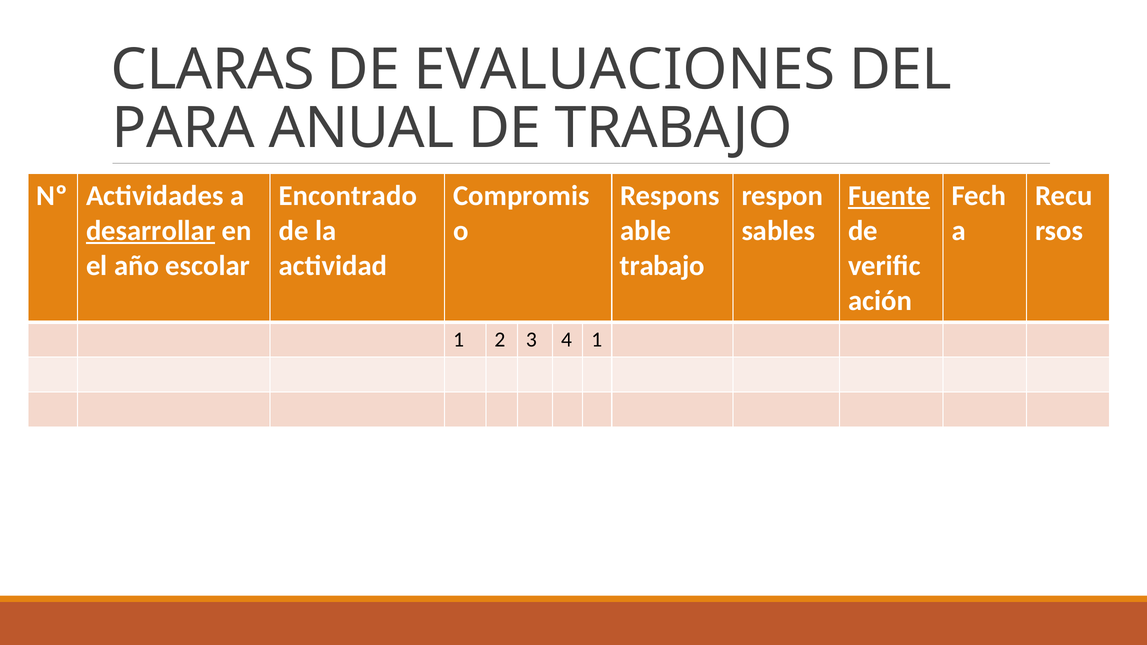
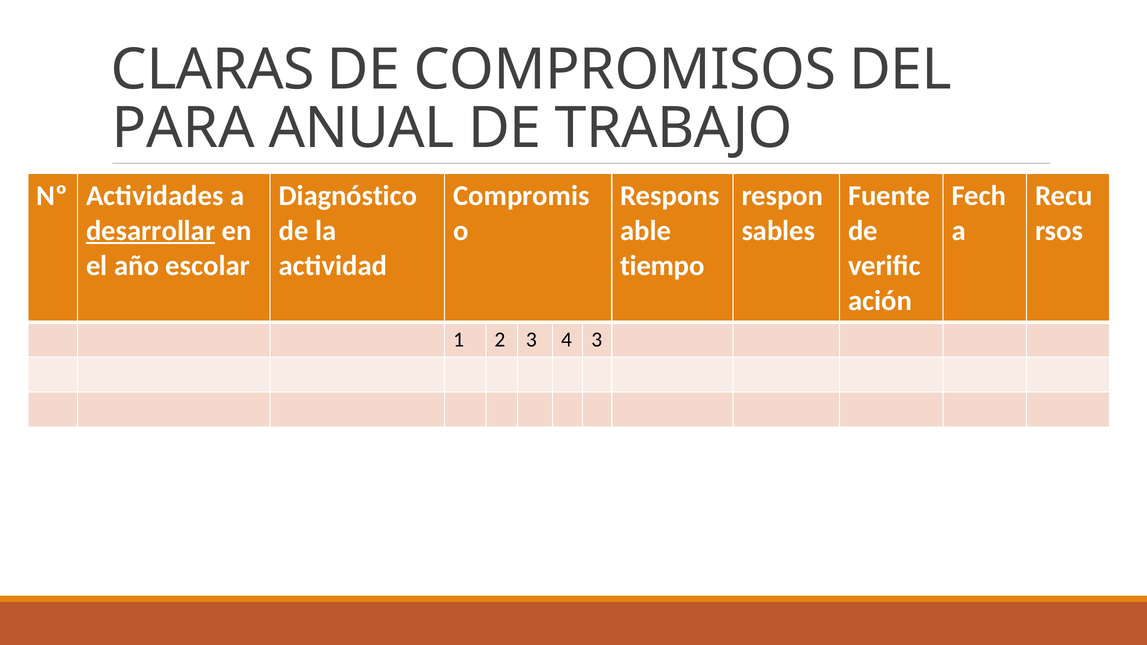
EVALUACIONES: EVALUACIONES -> COMPROMISOS (625, 70)
Encontrado: Encontrado -> Diagnóstico (348, 196)
Fuente underline: present -> none (889, 196)
trabajo: trabajo -> tiempo (662, 266)
4 1: 1 -> 3 (597, 340)
